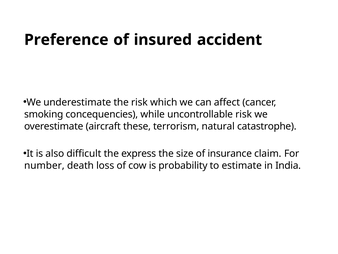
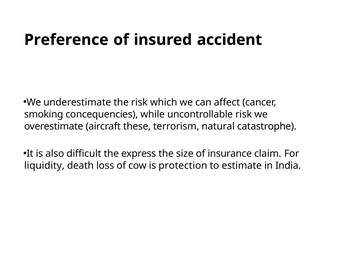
number: number -> liquidity (44, 166)
probability: probability -> protection (183, 166)
